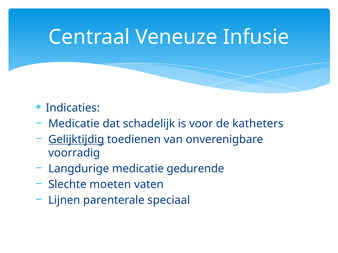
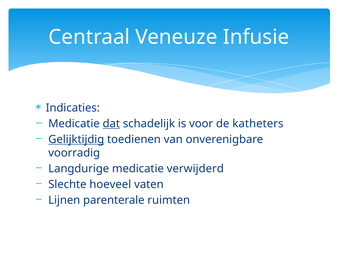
dat underline: none -> present (111, 124)
gedurende: gedurende -> verwijderd (195, 169)
moeten: moeten -> hoeveel (110, 185)
speciaal: speciaal -> ruimten (169, 201)
